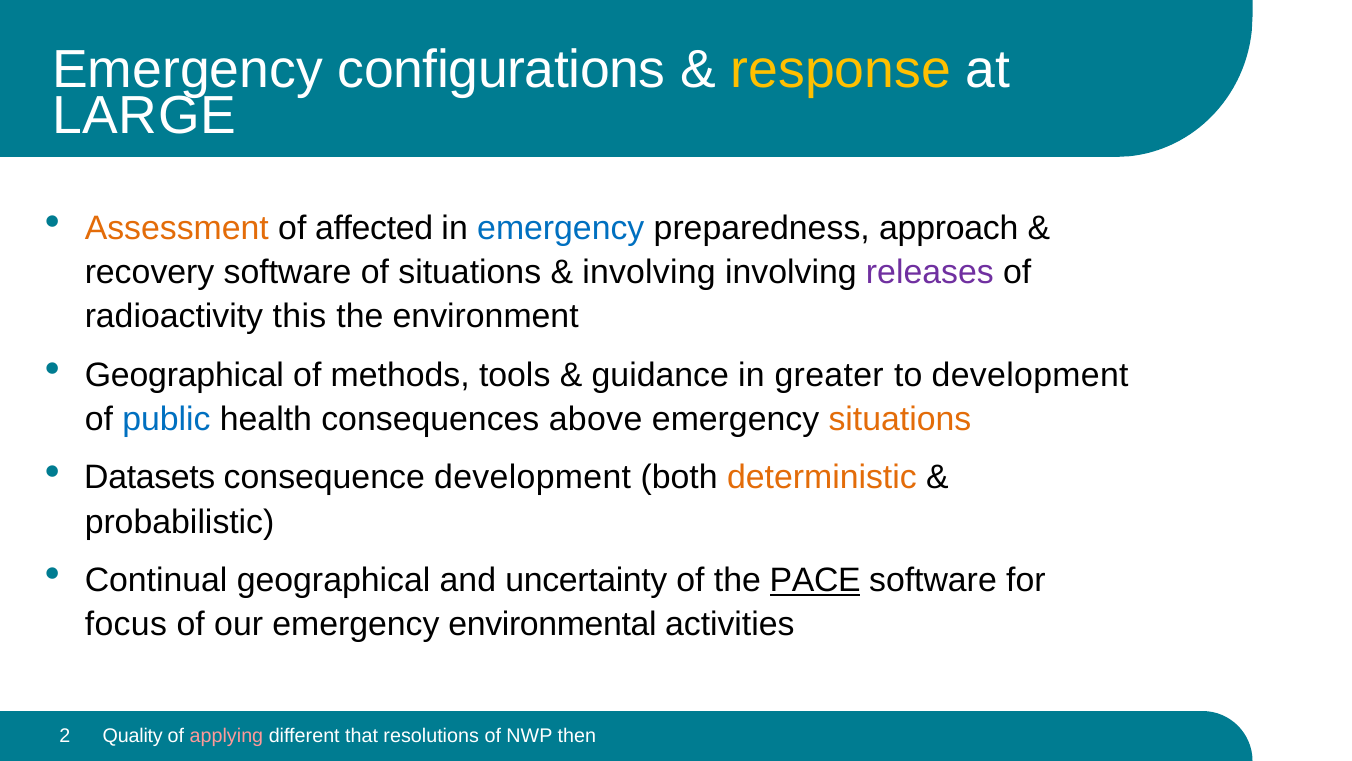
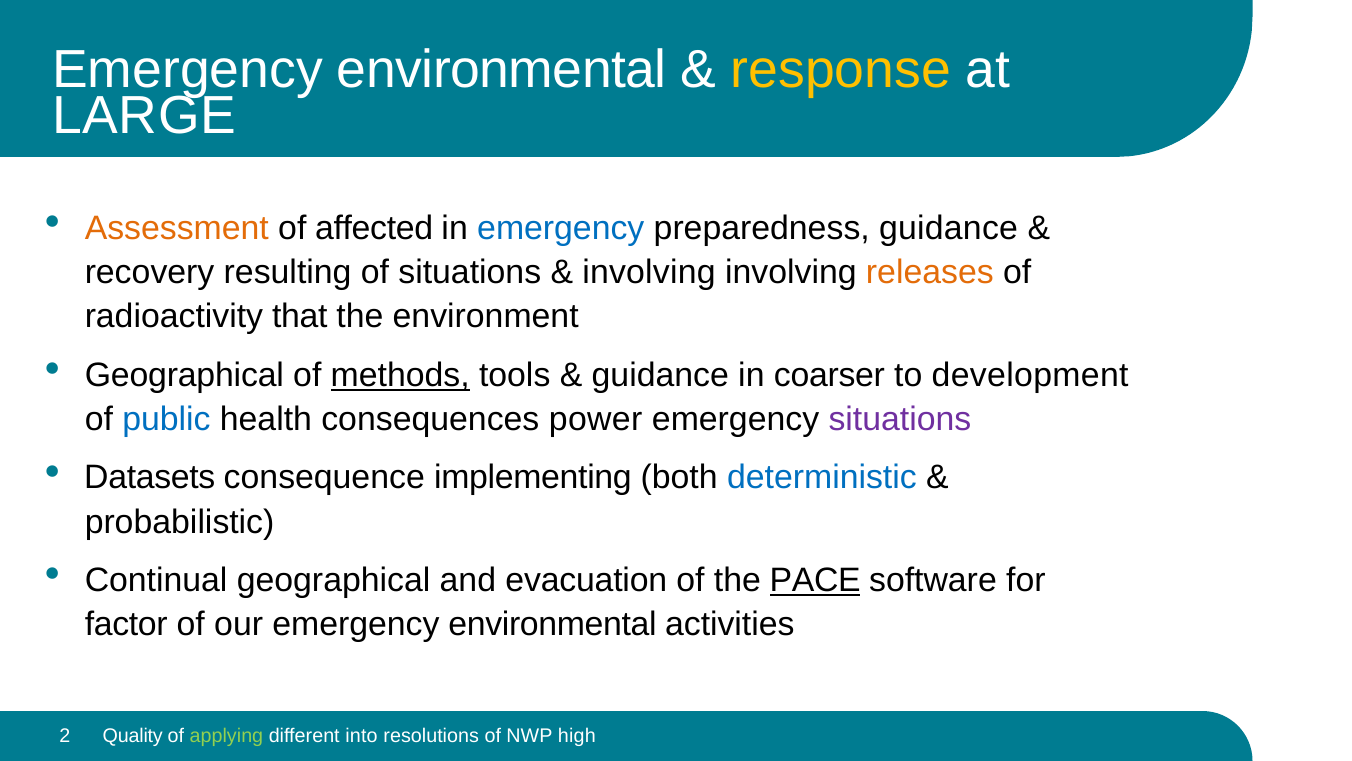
configurations: configurations -> environmental (502, 69)
preparedness approach: approach -> guidance (949, 228)
recovery software: software -> resulting (288, 272)
releases colour: purple -> orange (930, 272)
this: this -> that (300, 317)
methods underline: none -> present (400, 375)
greater: greater -> coarser (829, 375)
above: above -> power (596, 419)
situations colour: orange -> purple (900, 419)
consequence development: development -> implementing (533, 477)
deterministic colour: orange -> blue (822, 477)
uncertainty: uncertainty -> evacuation (586, 580)
focus: focus -> factor (126, 624)
applying colour: pink -> light green (226, 736)
that: that -> into (362, 736)
then: then -> high (577, 736)
